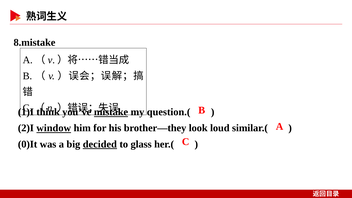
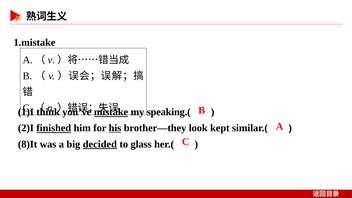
8.mistake: 8.mistake -> 1.mistake (34, 43)
question.(: question.( -> speaking.( (169, 112)
window: window -> finished (54, 128)
his underline: none -> present (115, 128)
loud: loud -> kept (220, 128)
0)It: 0)It -> 8)It (28, 144)
